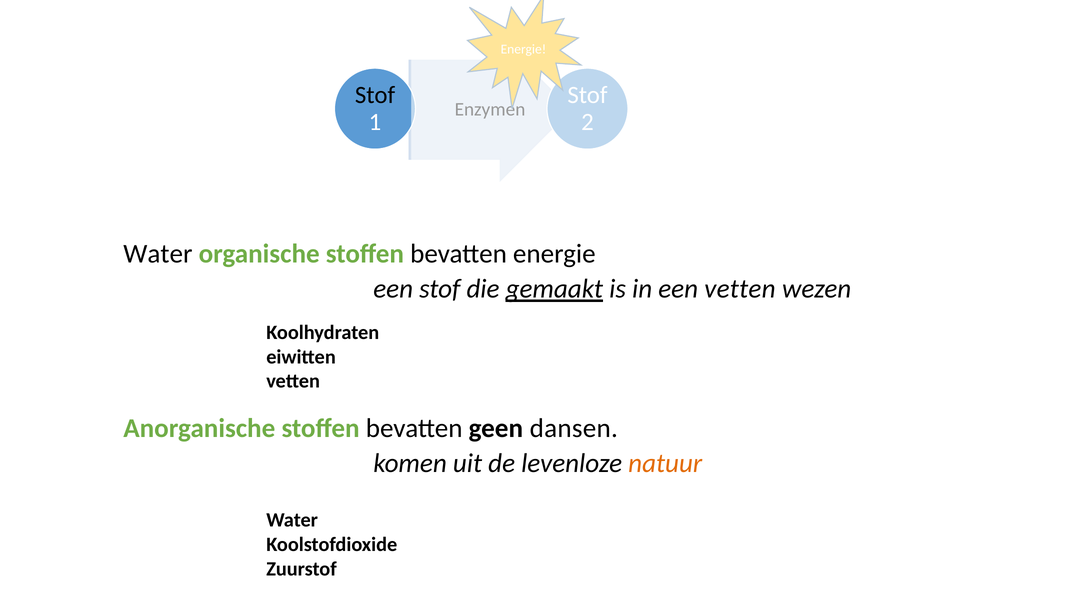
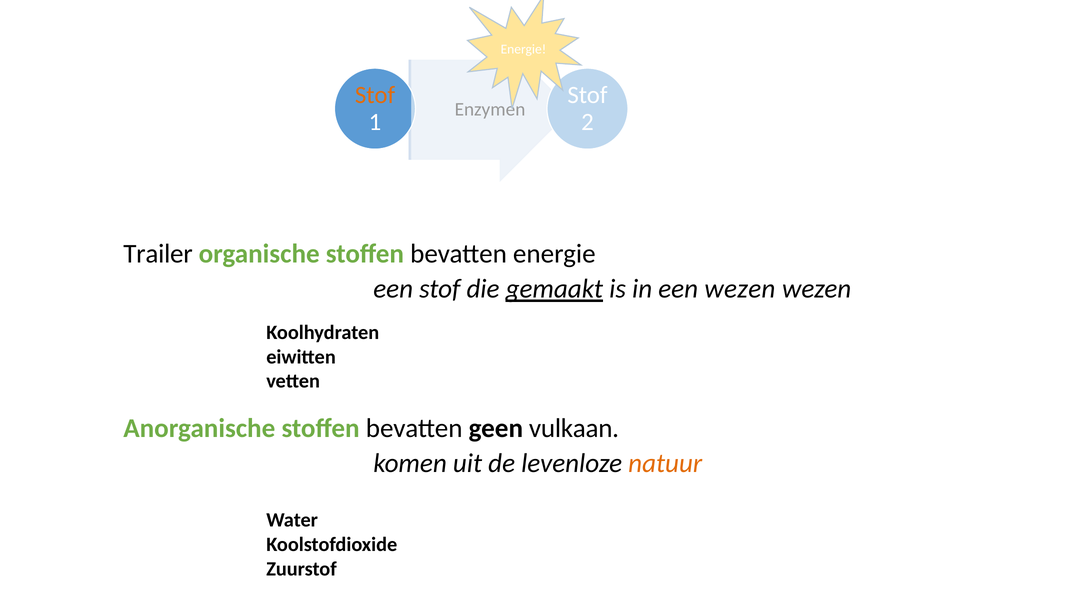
Stof colour: black -> orange (375, 95)
Water: Water -> Trailer (158, 254)
een vetten: vetten -> wezen (740, 289)
dansen: dansen -> vulkaan (574, 428)
